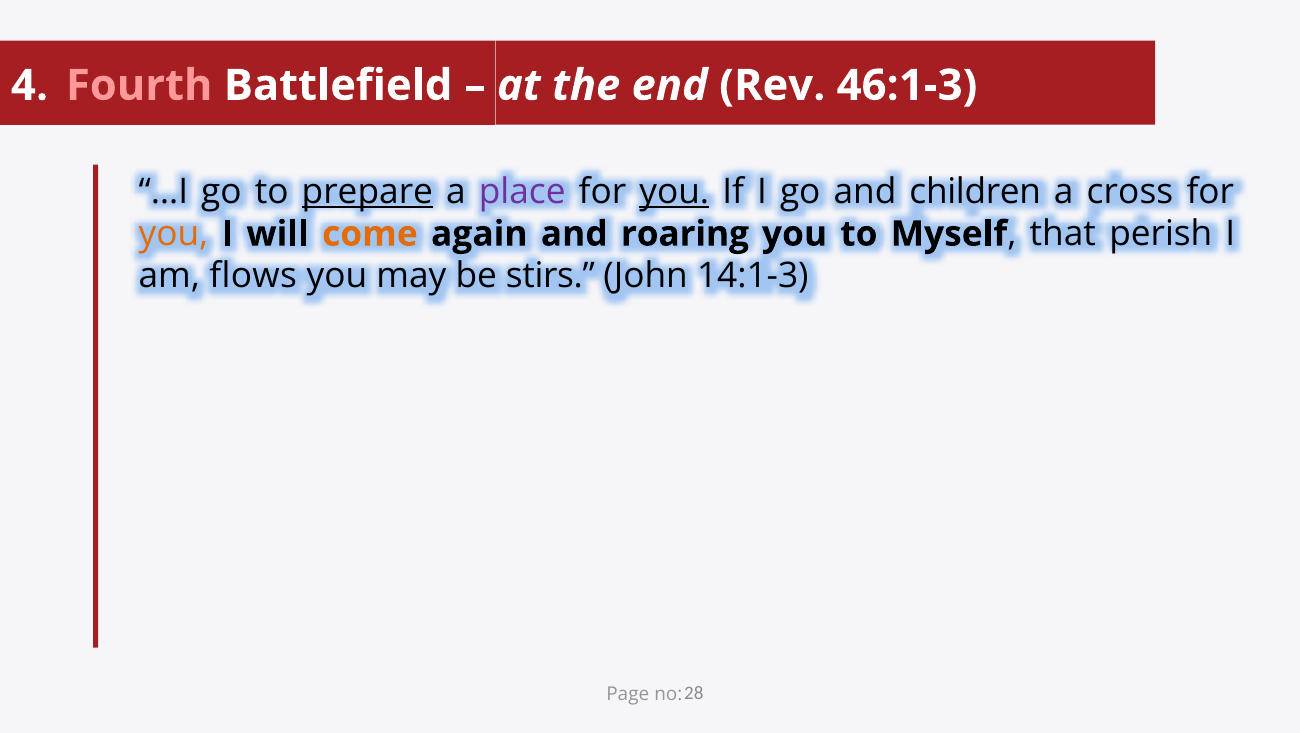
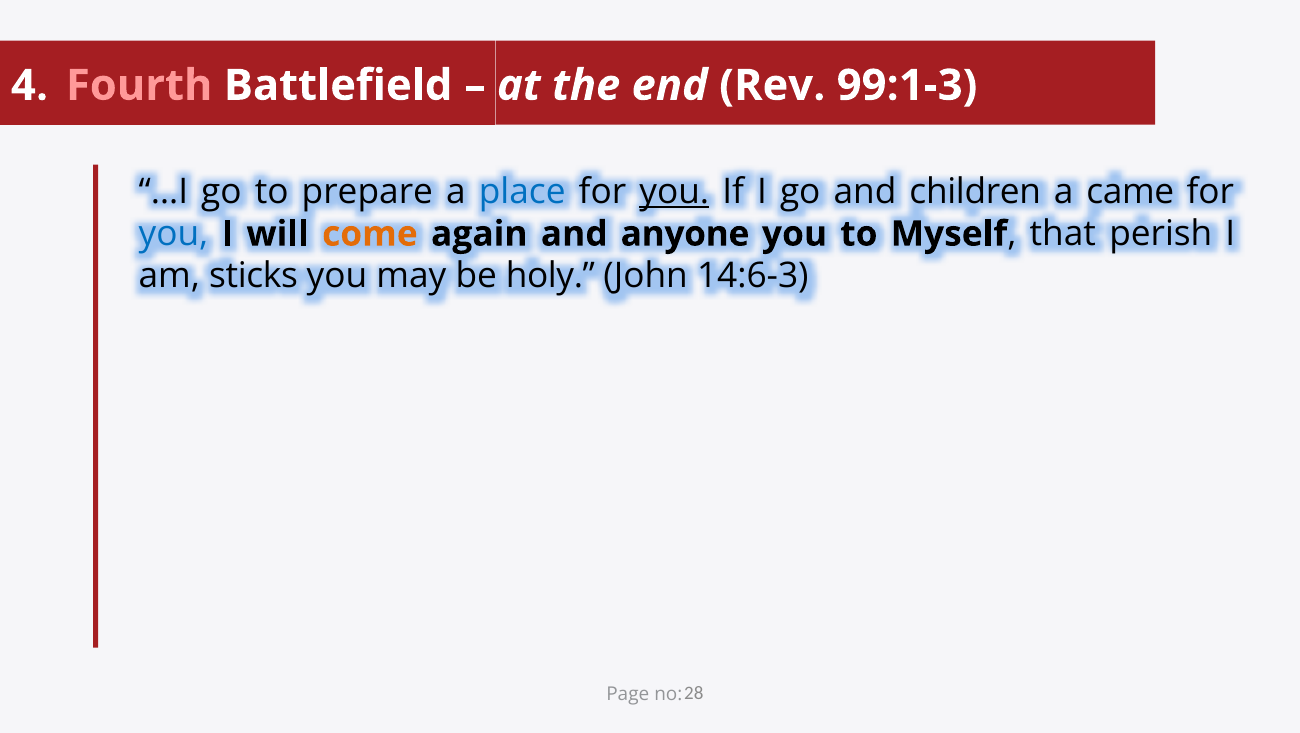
46:1-3: 46:1-3 -> 99:1-3 (907, 85)
prepare underline: present -> none (367, 192)
place colour: purple -> blue (522, 192)
cross: cross -> came (1130, 192)
you colour: orange -> blue (173, 234)
roaring: roaring -> anyone (685, 234)
flows: flows -> sticks (254, 276)
stirs: stirs -> holy (550, 276)
14:1-3: 14:1-3 -> 14:6-3 (753, 276)
